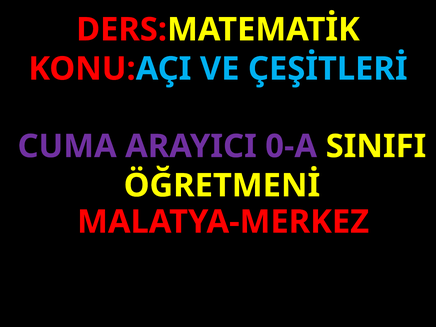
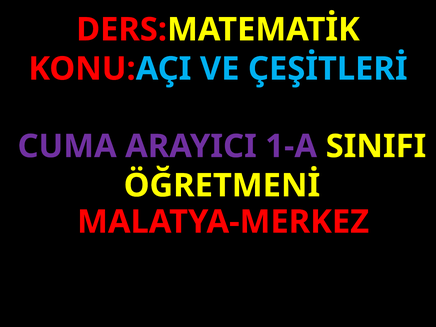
0-A: 0-A -> 1-A (291, 146)
